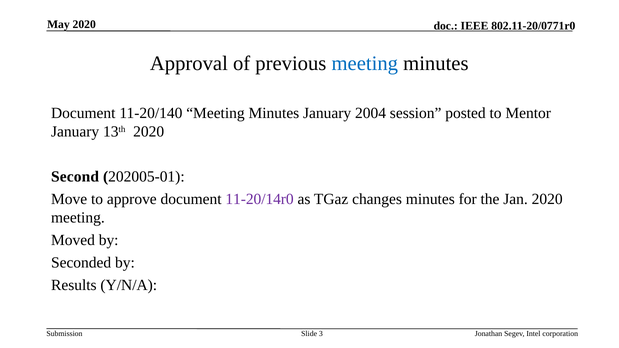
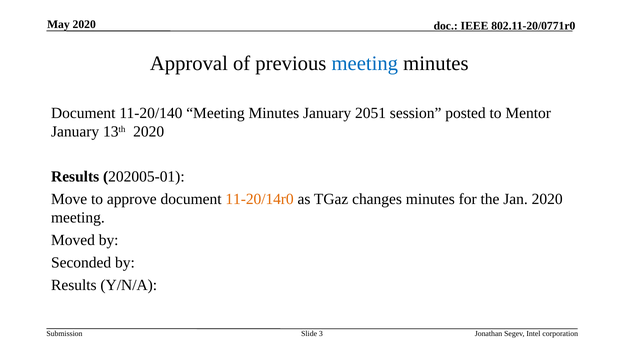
2004: 2004 -> 2051 (371, 113)
Second: Second -> Results (75, 177)
11-20/14r0 colour: purple -> orange (260, 199)
